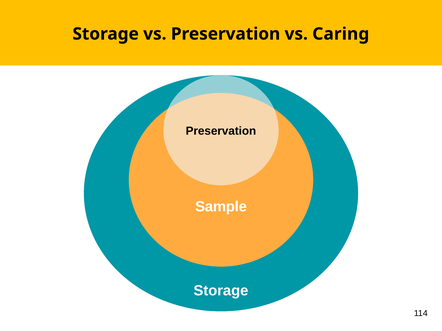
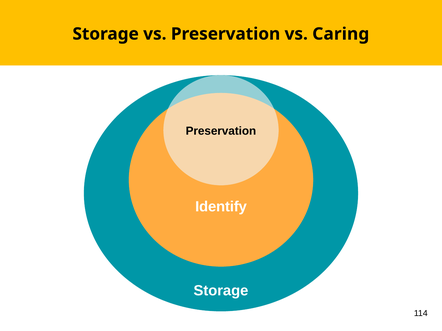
Sample: Sample -> Identify (221, 207)
